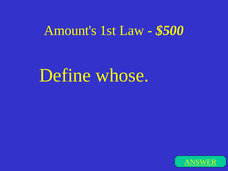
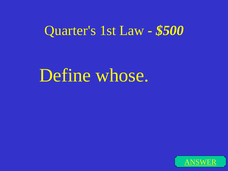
Amount's: Amount's -> Quarter's (70, 30)
